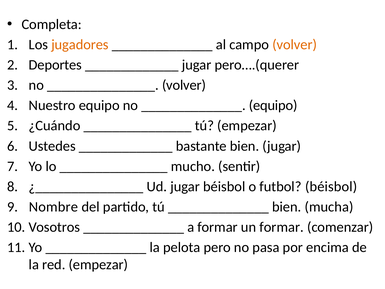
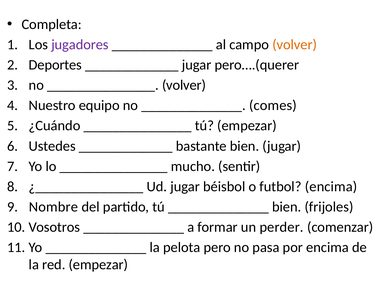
jugadores colour: orange -> purple (80, 45)
equipo: equipo -> comes (273, 105)
futbol béisbol: béisbol -> encima (331, 186)
mucha: mucha -> frijoles (329, 207)
un formar: formar -> perder (282, 227)
